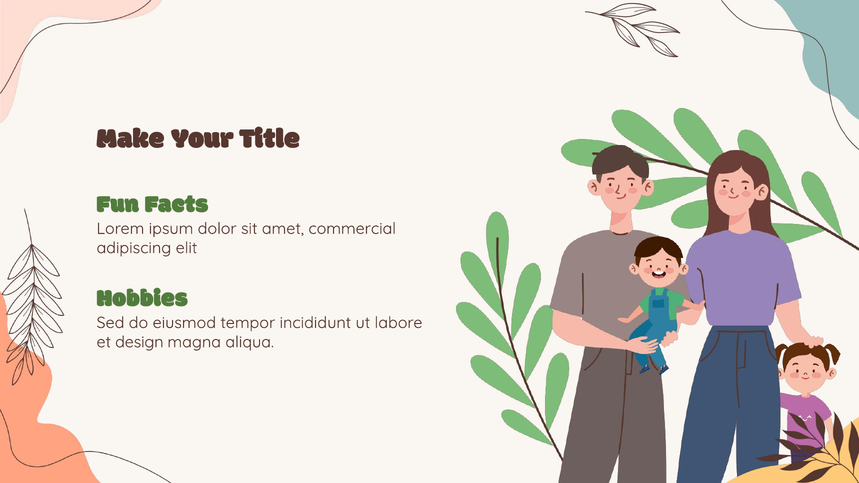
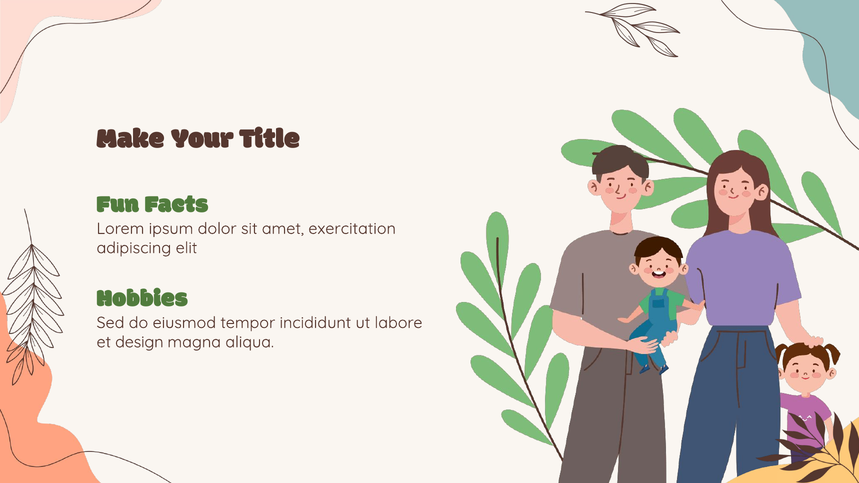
commercial: commercial -> exercitation (352, 229)
